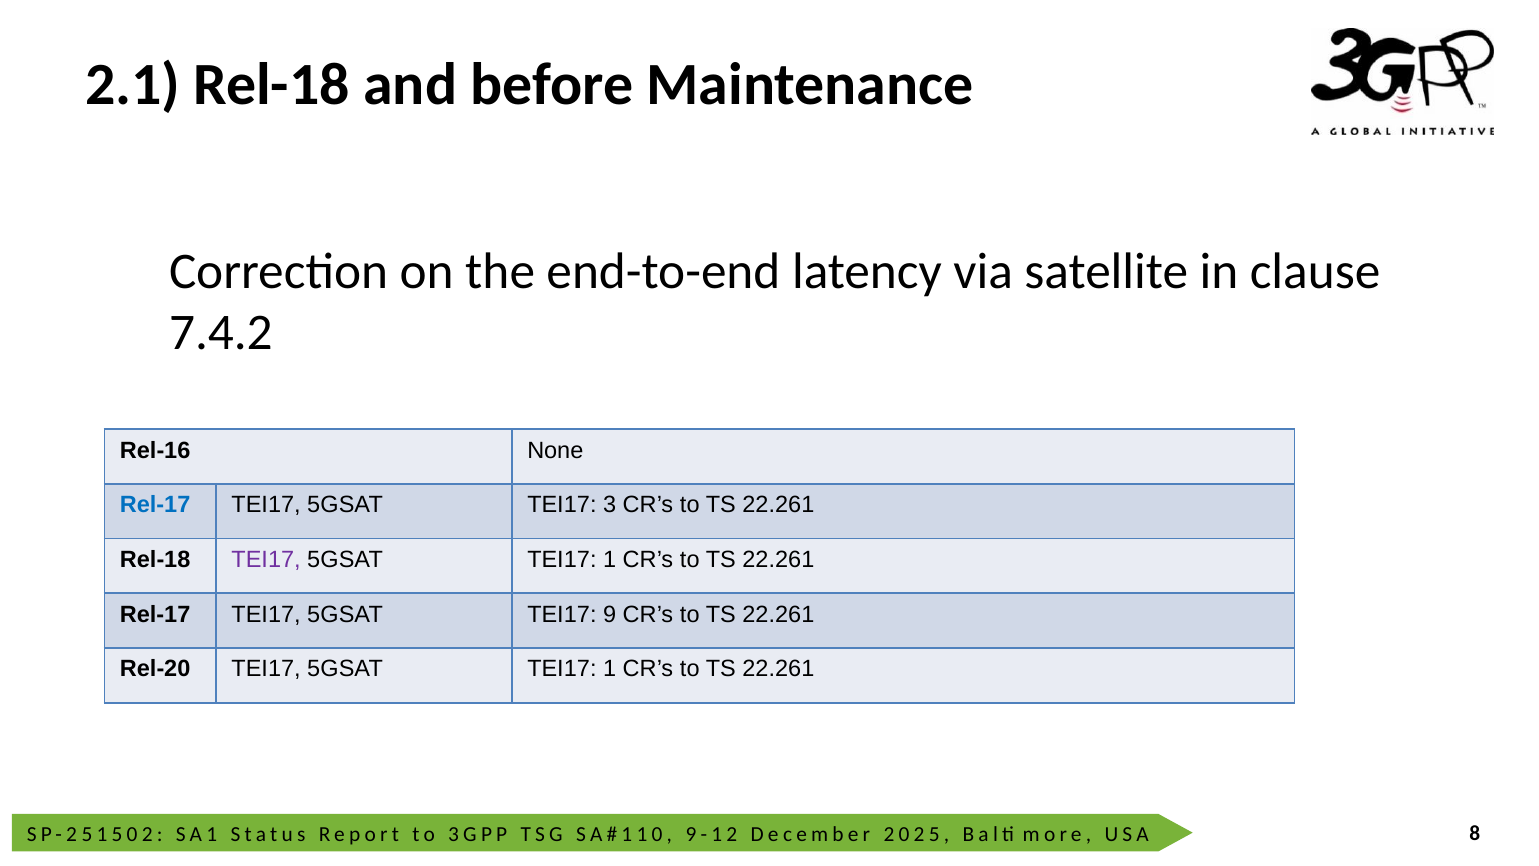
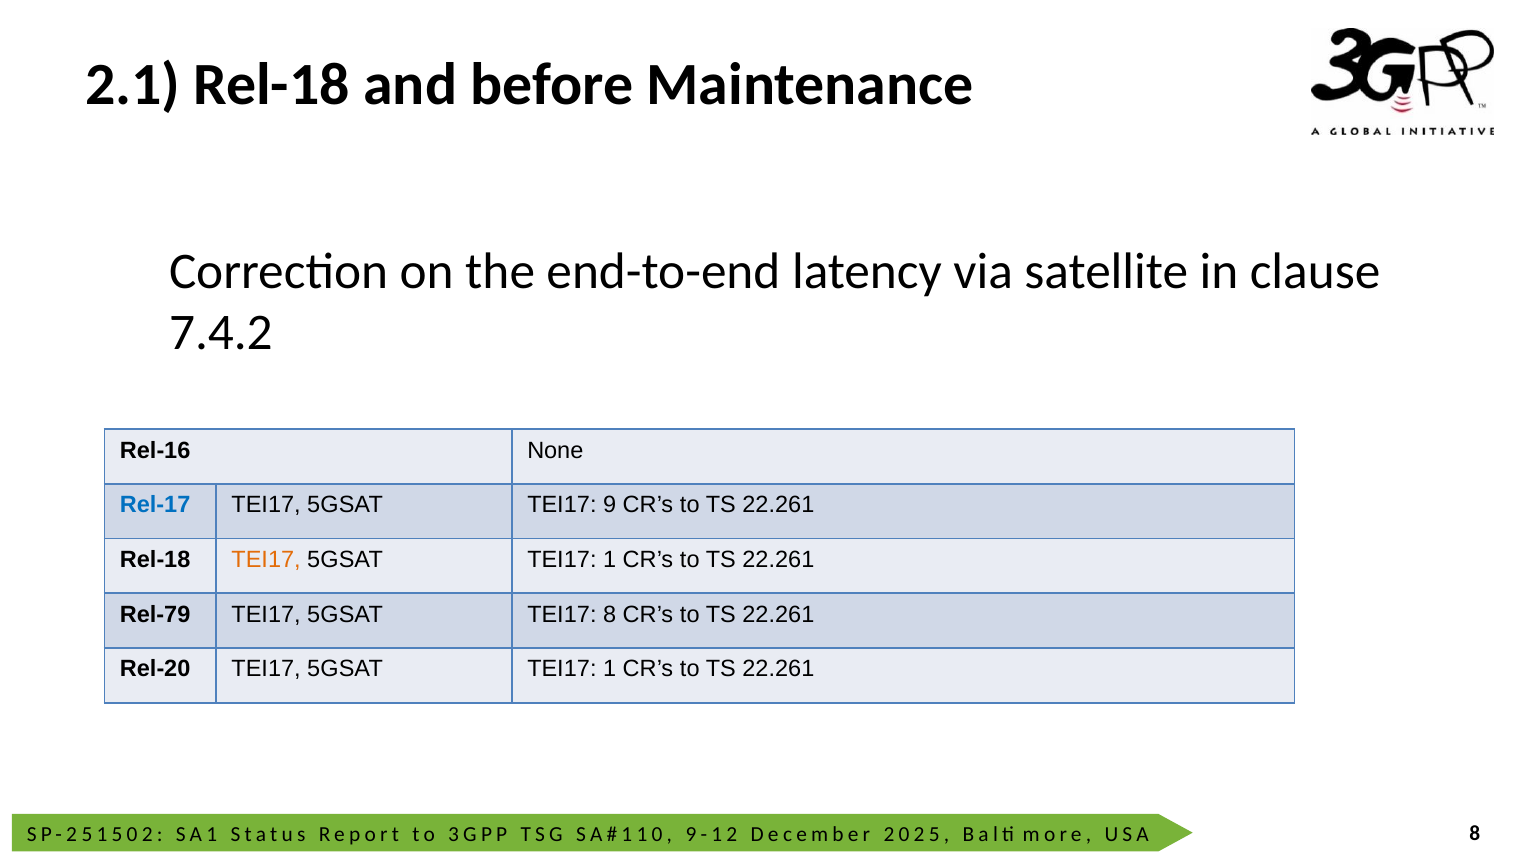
3: 3 -> 9 (610, 505)
TEI17 colour: purple -> orange (266, 560)
Rel-17: Rel-17 -> Rel-79 (155, 614)
TEI17 9: 9 -> 8 (610, 614)
